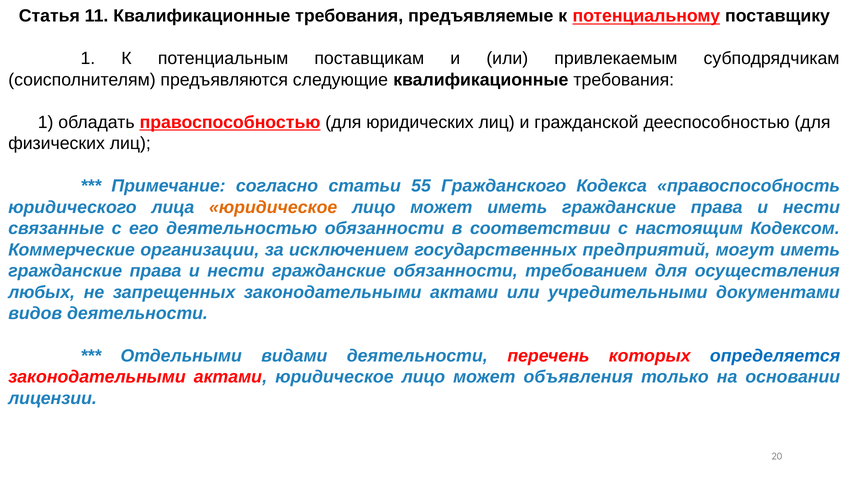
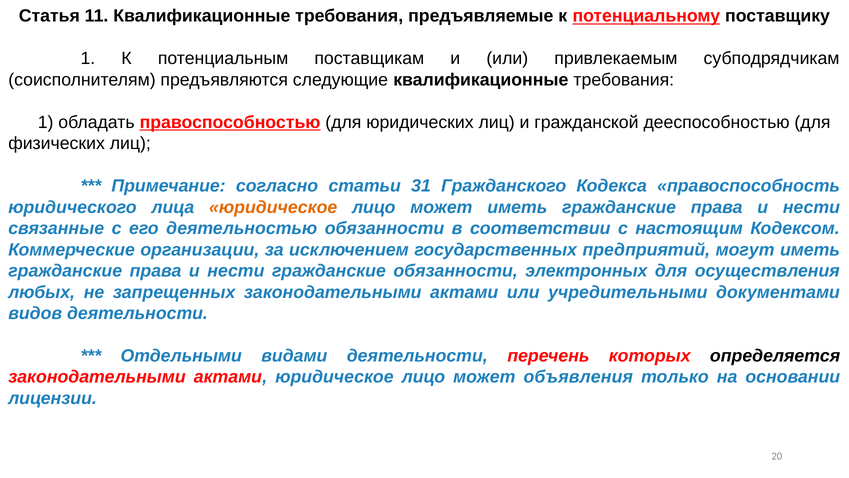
55: 55 -> 31 (421, 186)
требованием: требованием -> электронных (586, 271)
определяется colour: blue -> black (775, 356)
